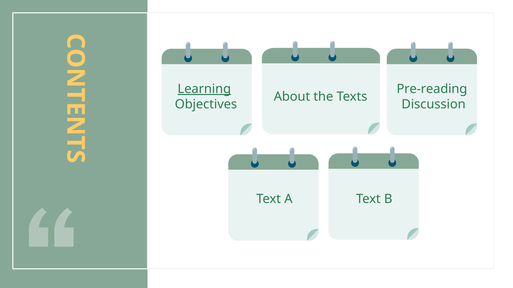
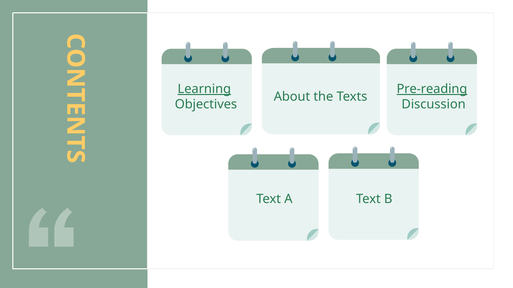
Pre-reading underline: none -> present (432, 89)
